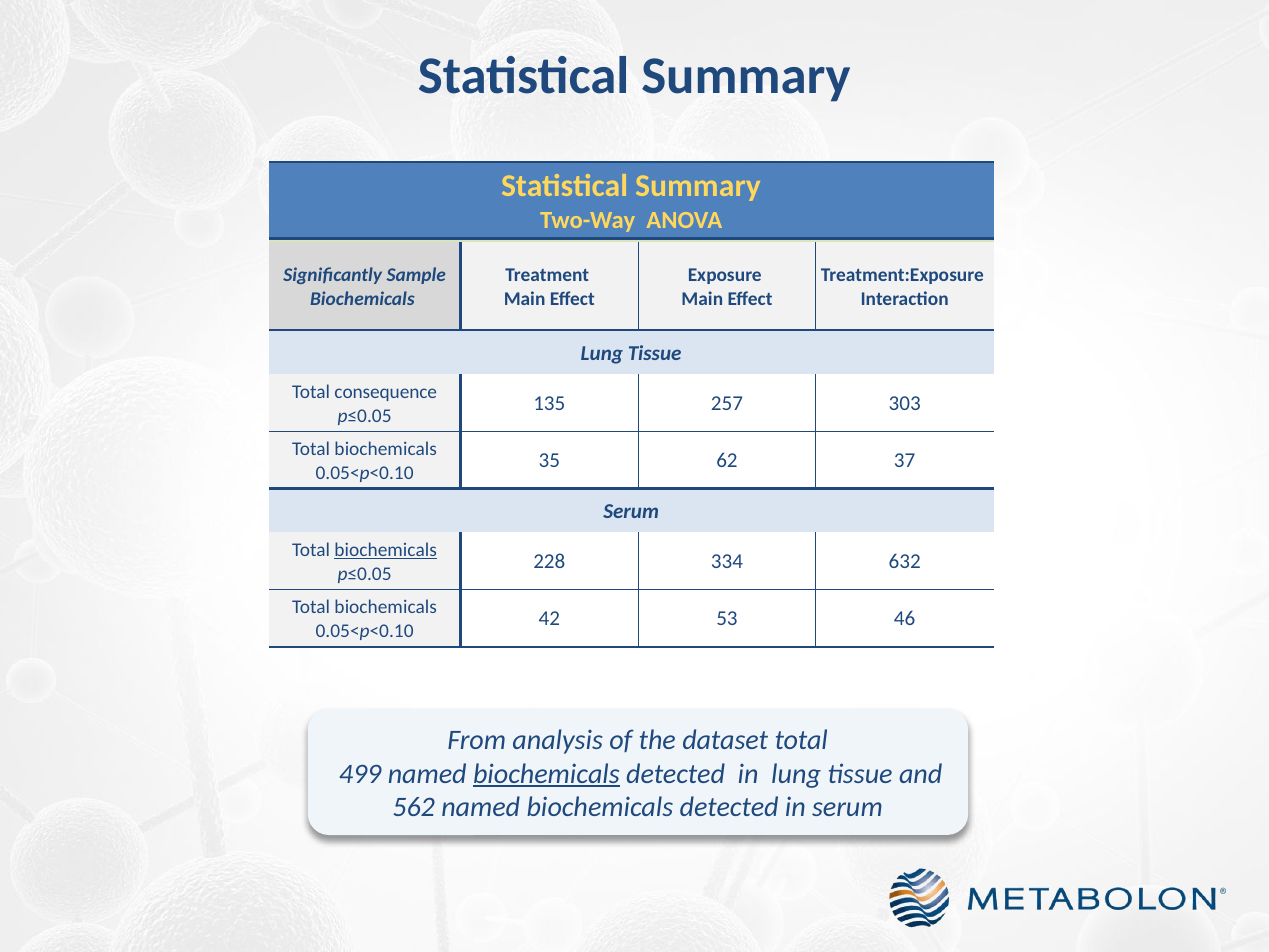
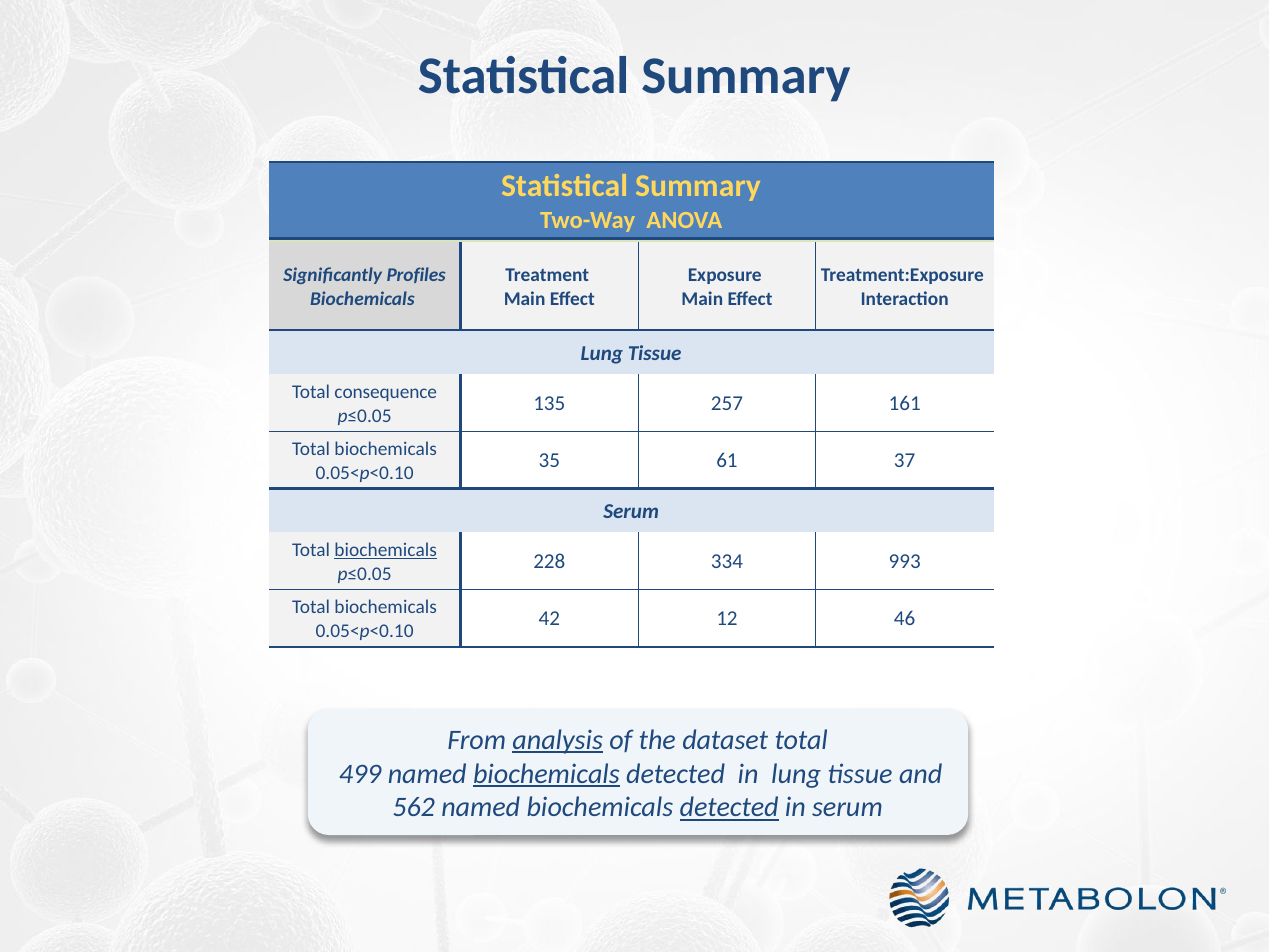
Sample: Sample -> Profiles (416, 275)
303: 303 -> 161 (905, 404)
62: 62 -> 61 (727, 461)
632: 632 -> 993 (905, 562)
53: 53 -> 12 (727, 619)
analysis underline: none -> present (558, 740)
detected underline: none -> present (729, 807)
